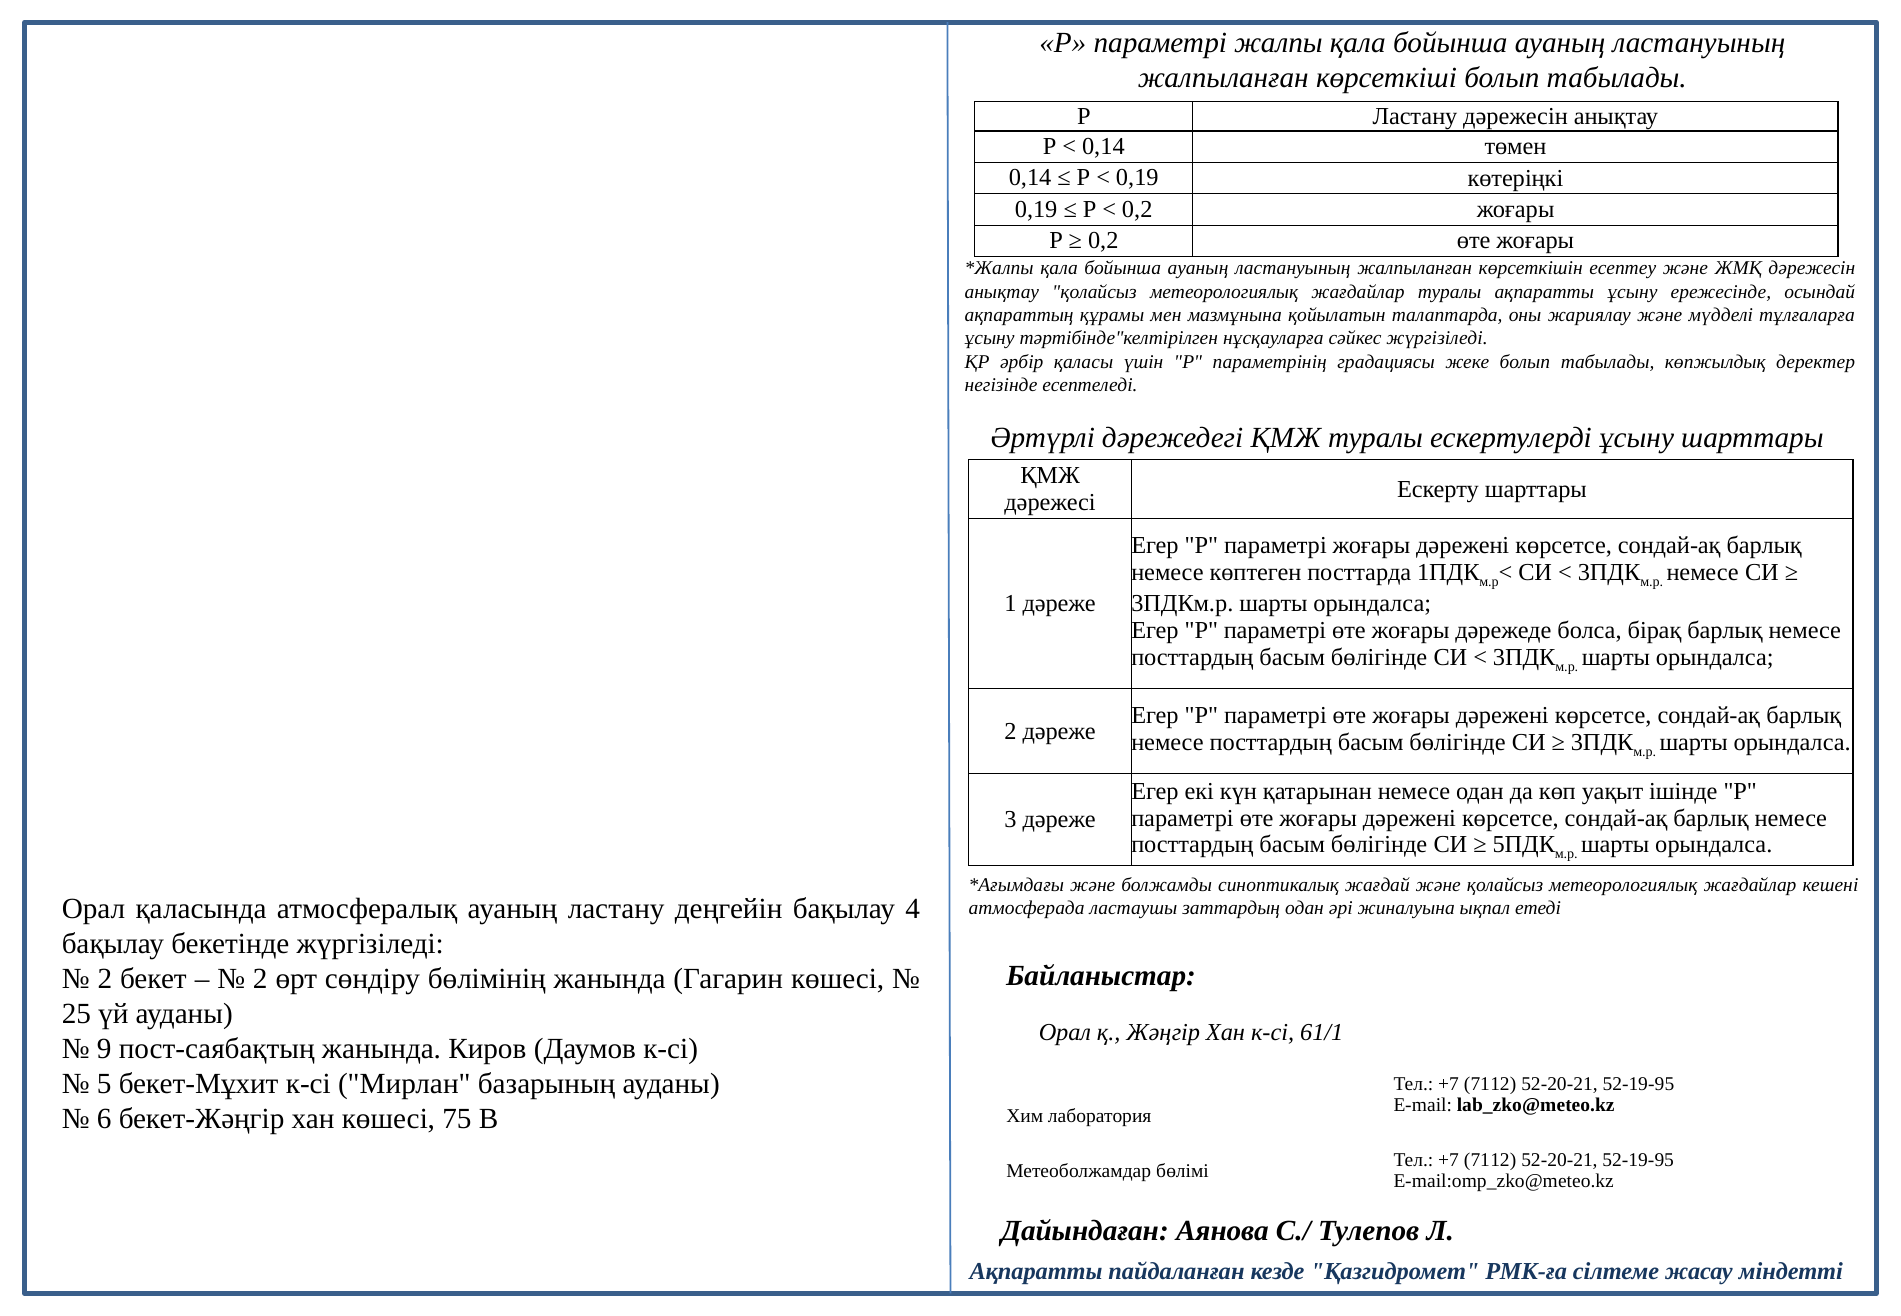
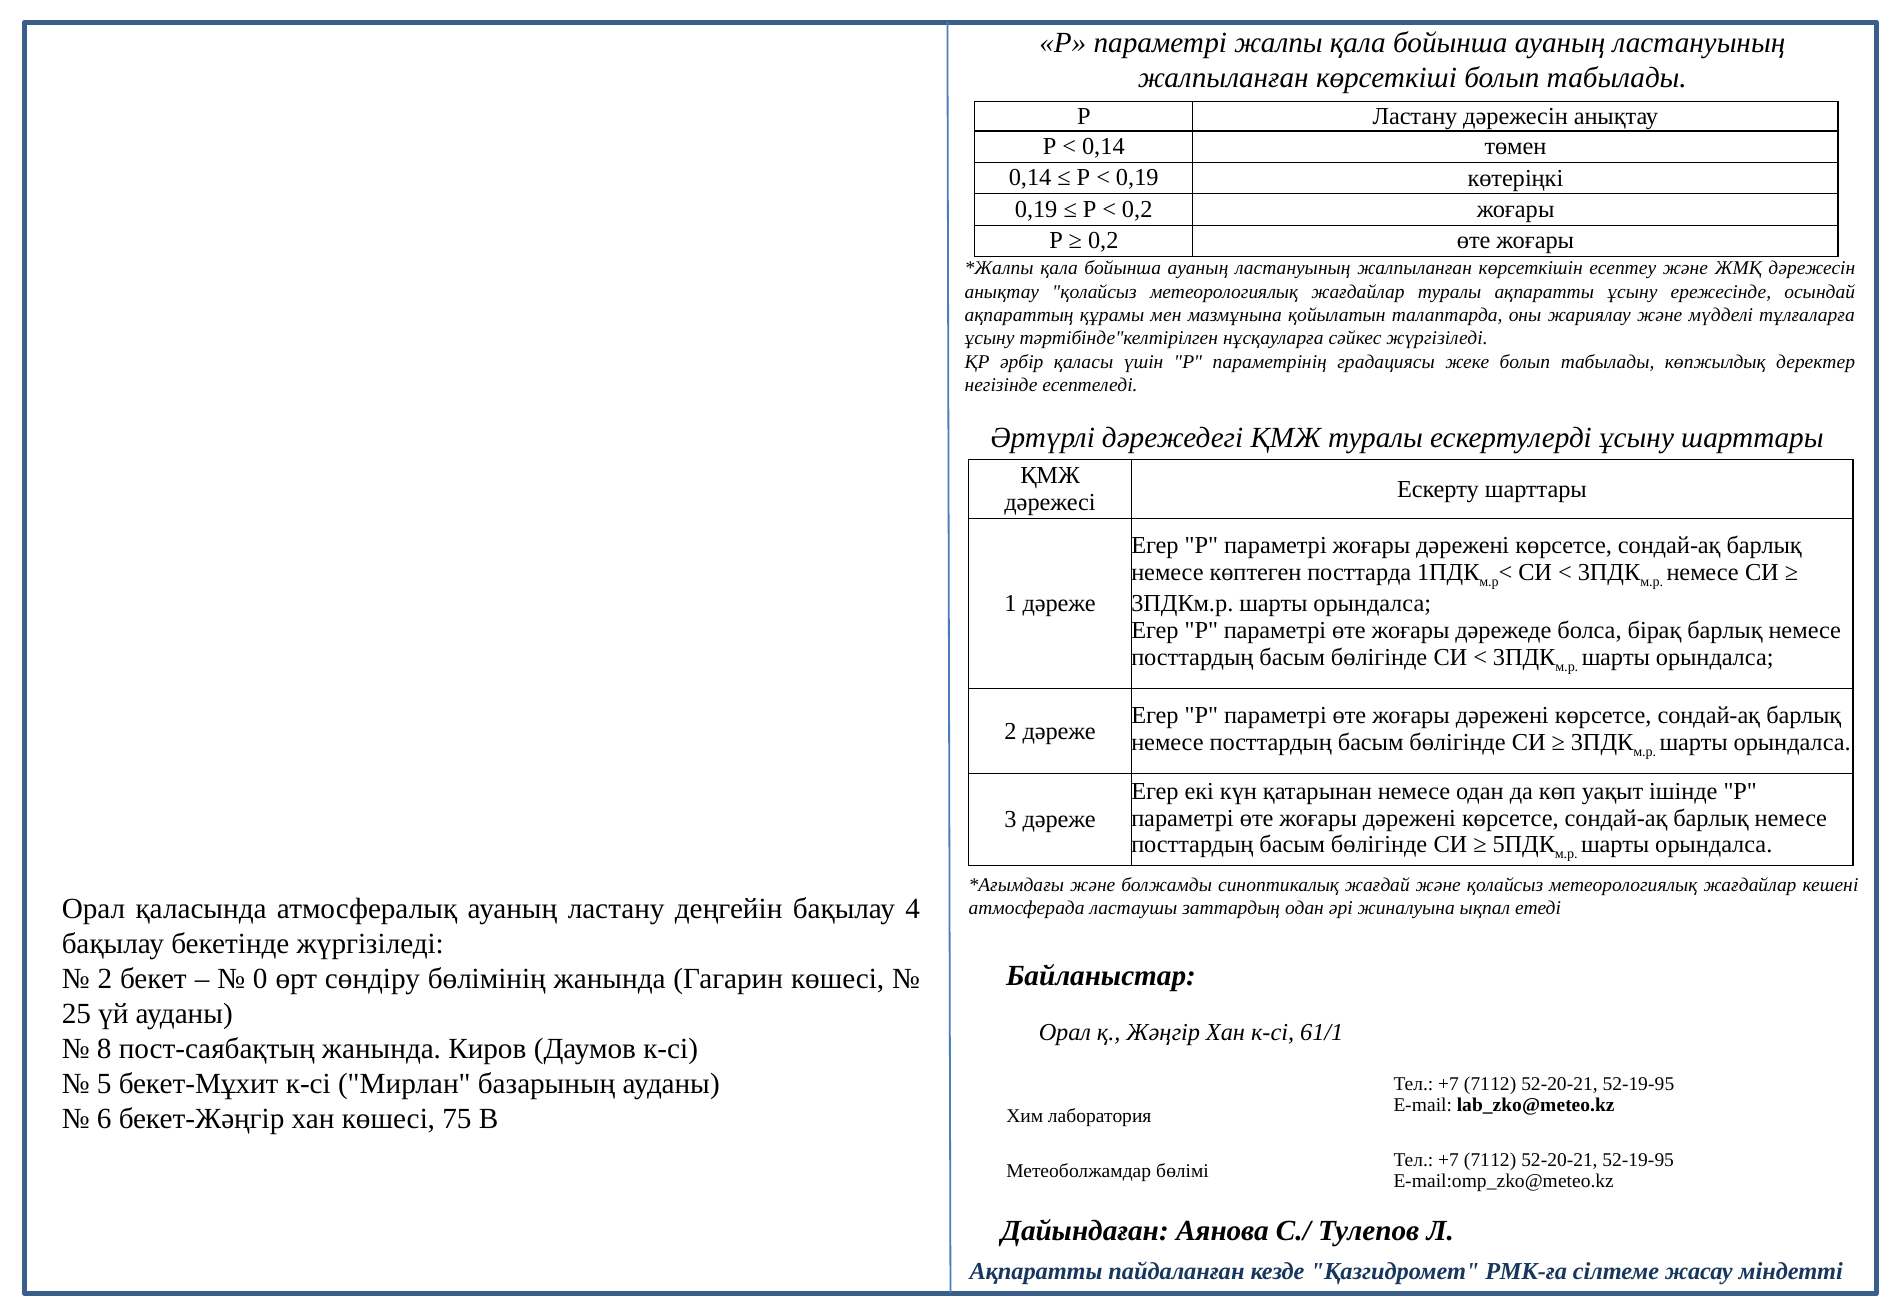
2: 2 -> 0 (260, 979)
9: 9 -> 8 (104, 1049)
